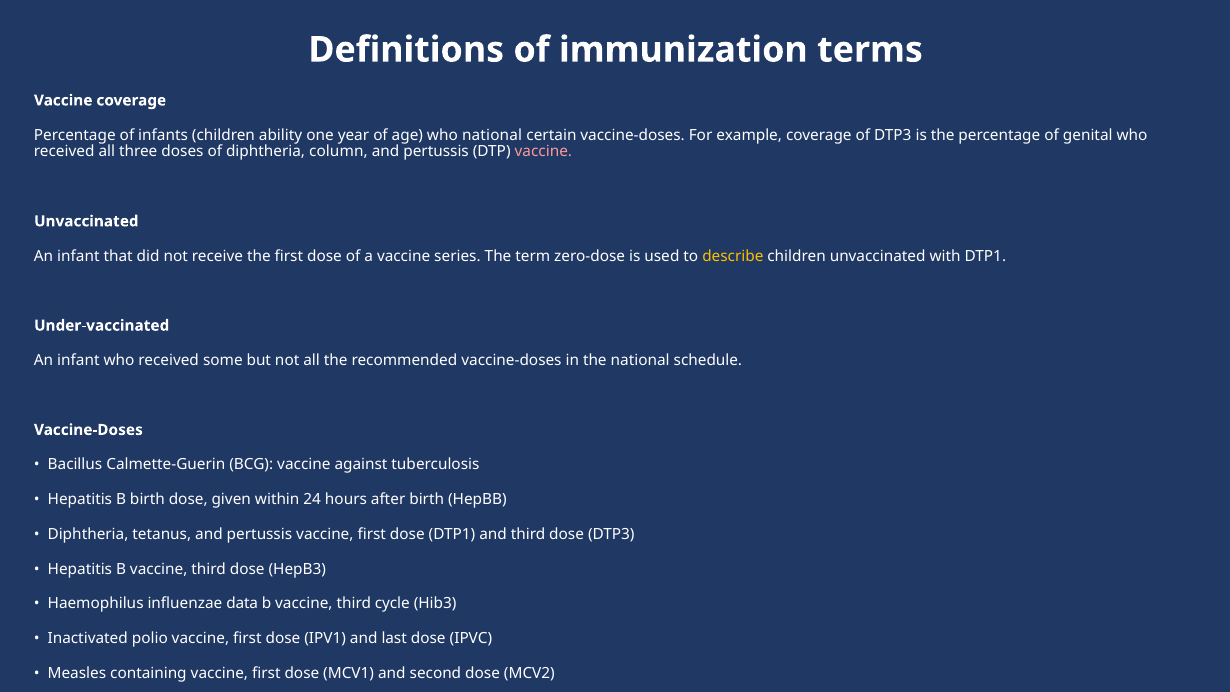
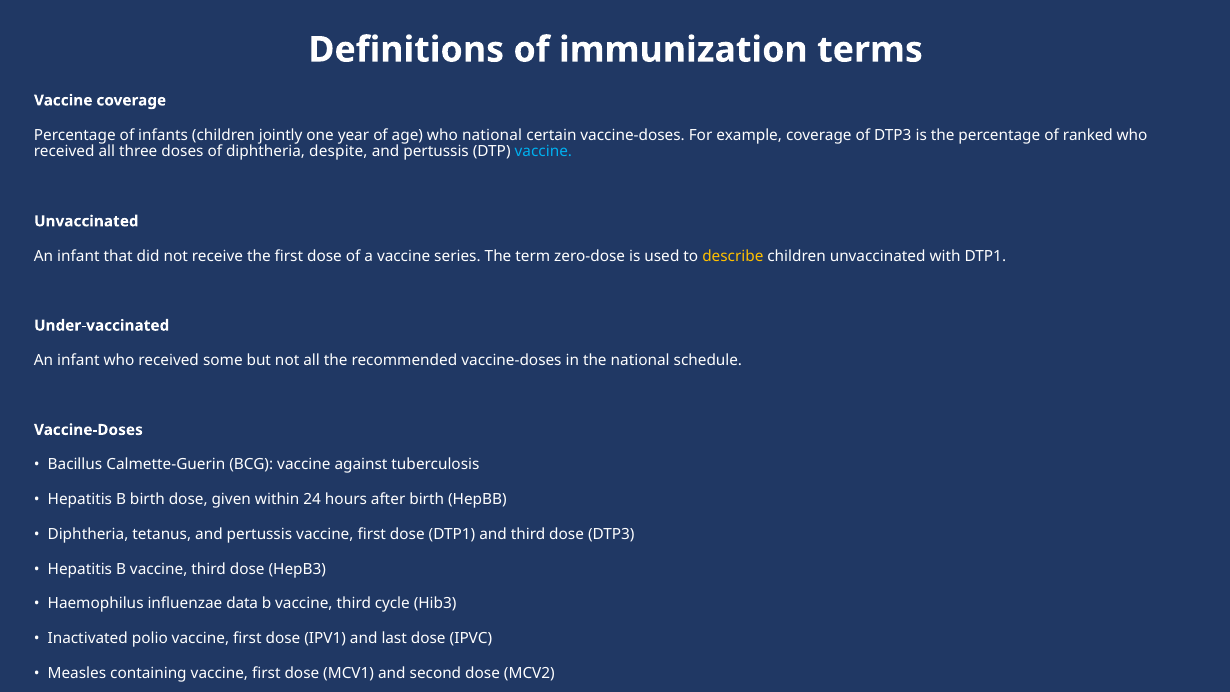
ability: ability -> jointly (281, 135)
of genital: genital -> ranked (1088, 135)
column: column -> despite (338, 152)
vaccine colour: pink -> light blue (543, 152)
